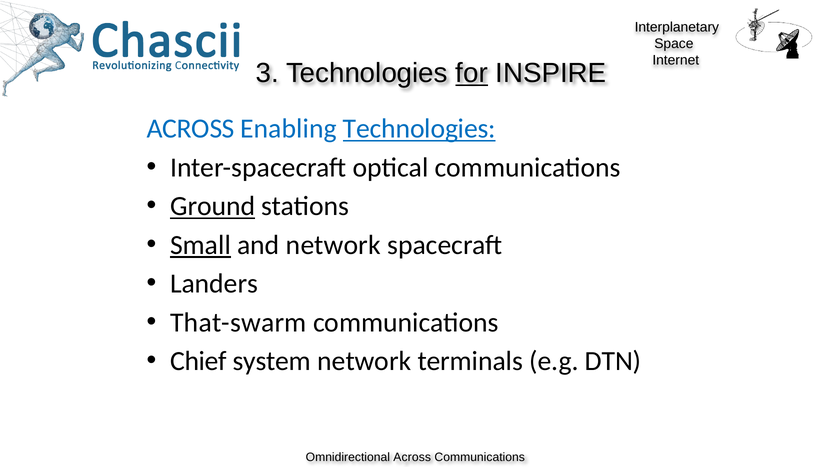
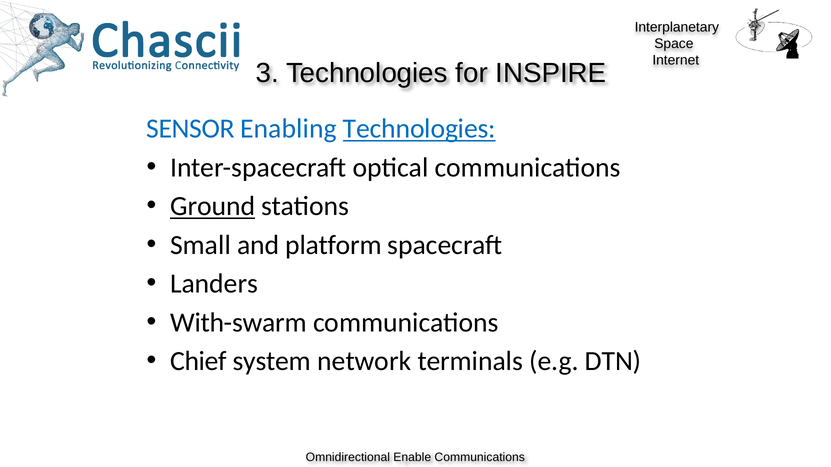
for underline: present -> none (472, 73)
ACROSS: ACROSS -> SENSOR (191, 129)
Small underline: present -> none (201, 245)
and network: network -> platform (334, 245)
That-swarm: That-swarm -> With-swarm (239, 323)
Across: Across -> Enable (412, 458)
